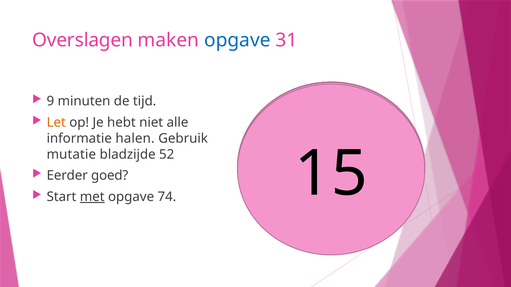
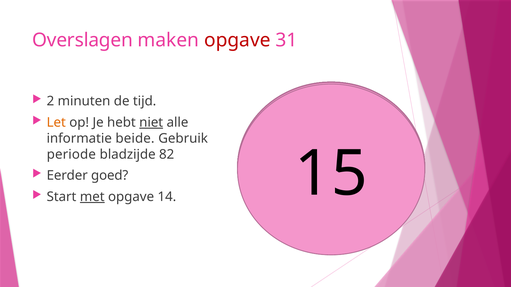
opgave colour: blue -> red (237, 40)
9: 9 -> 2 (50, 101)
niet underline: none -> present (151, 123)
halen: halen -> beide (135, 139)
mutatie: mutatie -> periode (71, 155)
52: 52 -> 82 (167, 155)
opgave 74: 74 -> 14 (167, 197)
